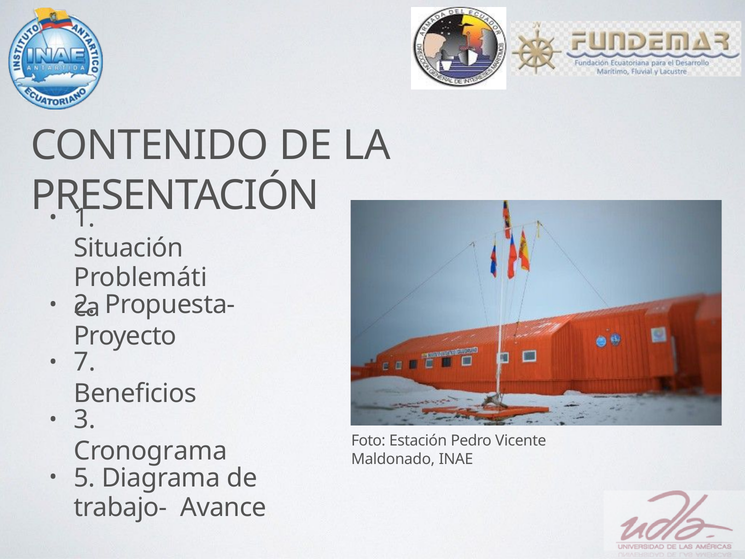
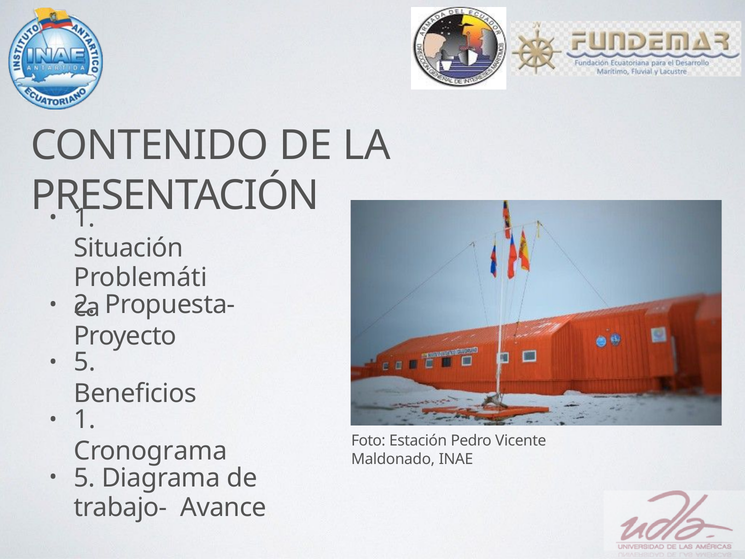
7: 7 -> 5 (85, 362)
3: 3 -> 1 (85, 419)
